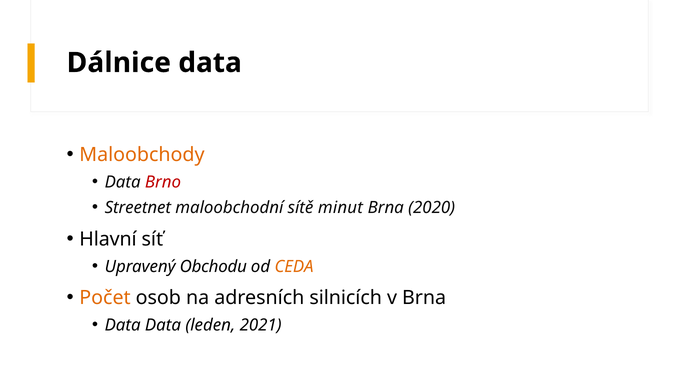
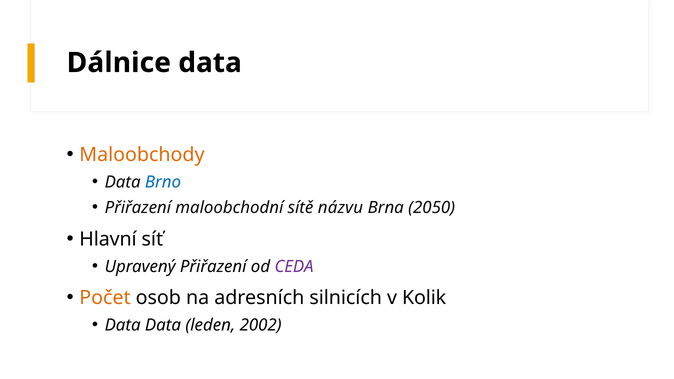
Brno colour: red -> blue (163, 182)
Streetnet: Streetnet -> Přiřazení (138, 208)
minut: minut -> názvu (340, 208)
2020: 2020 -> 2050 (432, 208)
Upravený Obchodu: Obchodu -> Přiřazení (213, 267)
CEDA colour: orange -> purple (294, 267)
v Brna: Brna -> Kolik (424, 298)
2021: 2021 -> 2002 (261, 325)
